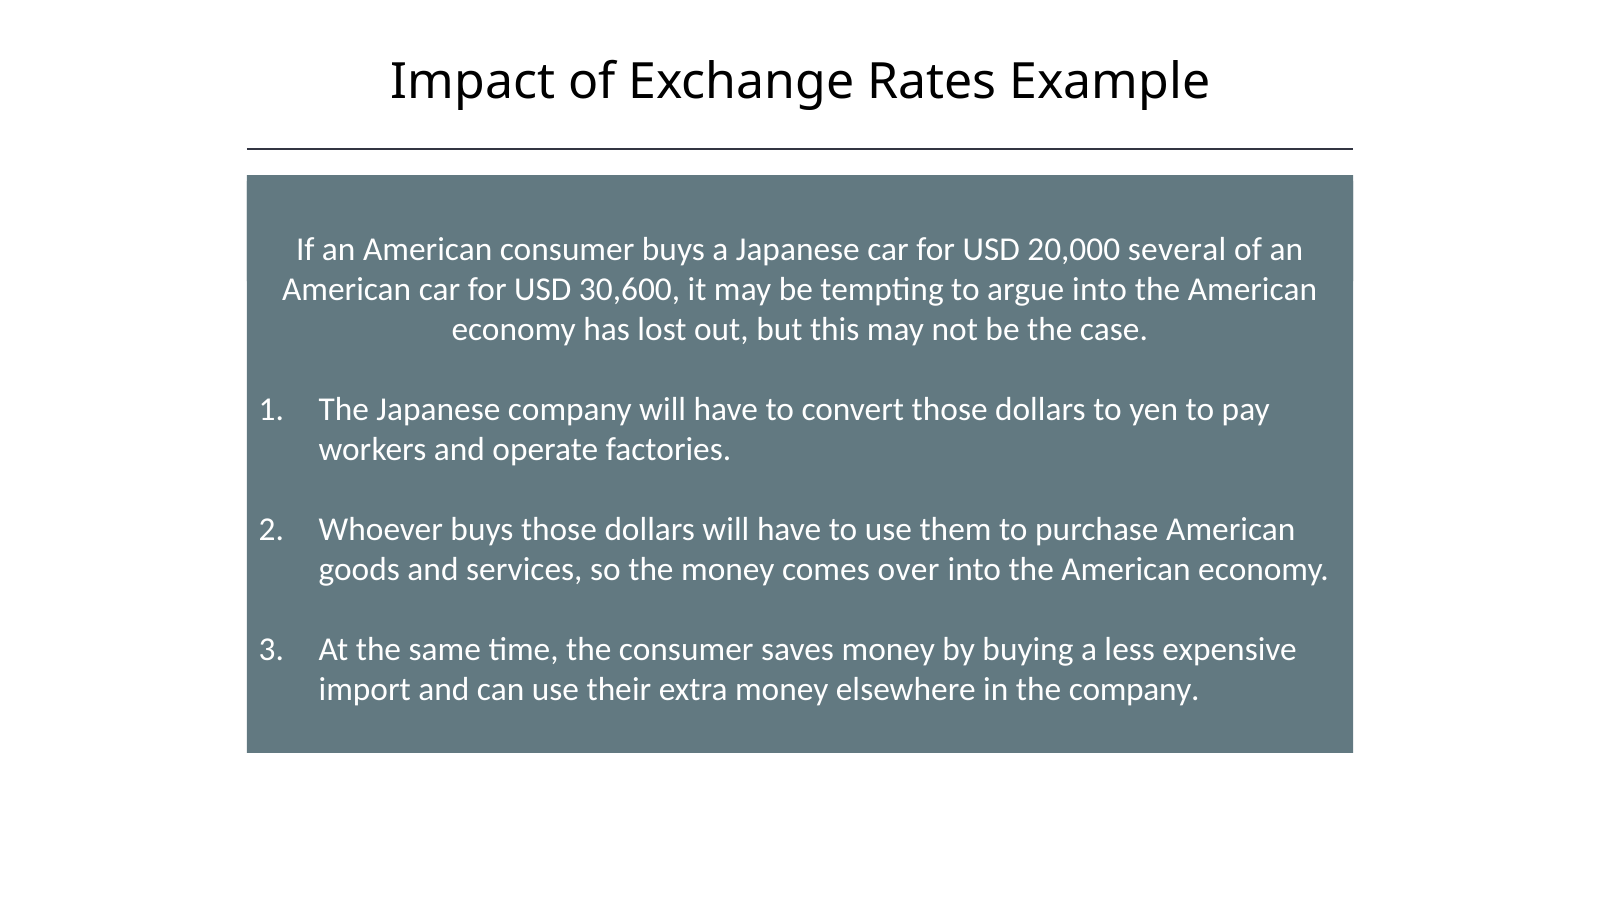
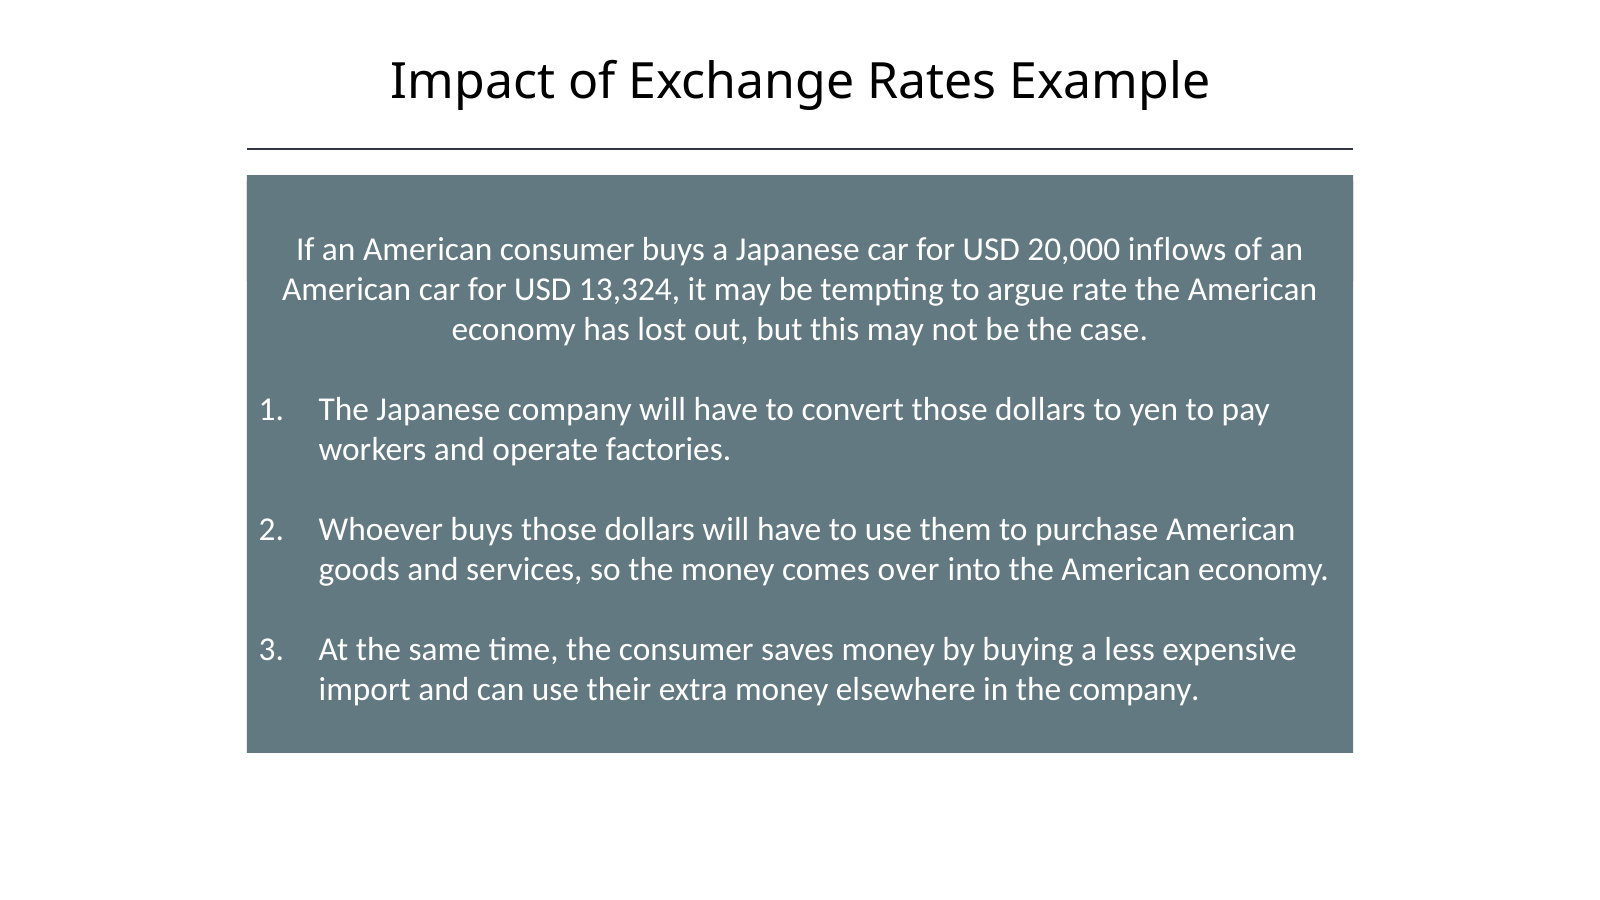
several: several -> inflows (1177, 249)
30,600: 30,600 -> 13,324 (630, 289)
argue into: into -> rate (1100, 289)
